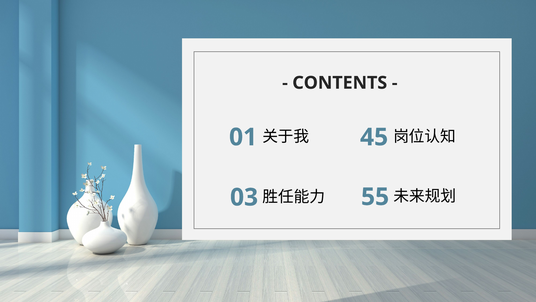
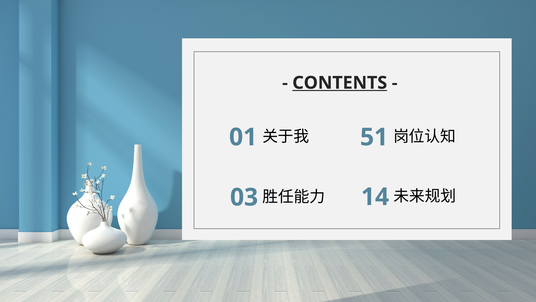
CONTENTS underline: none -> present (340, 83)
45: 45 -> 51 (374, 137)
55: 55 -> 14 (375, 197)
